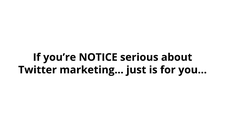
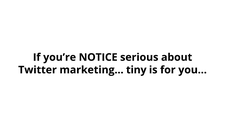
just: just -> tiny (136, 70)
